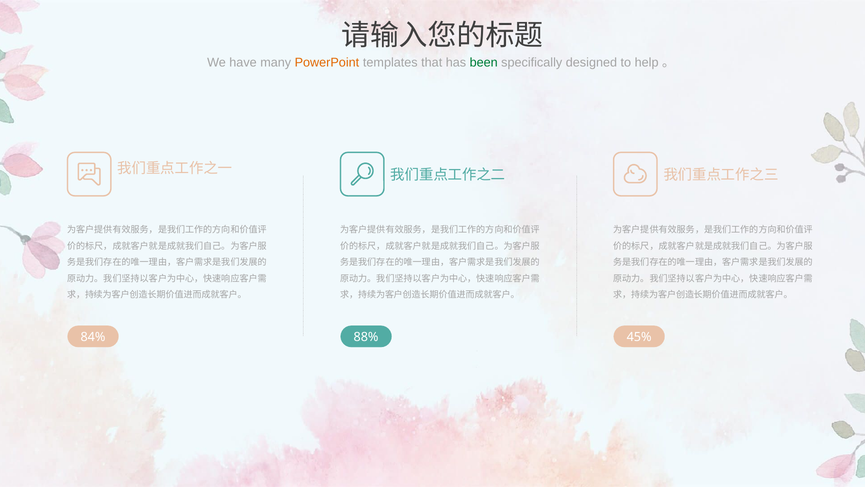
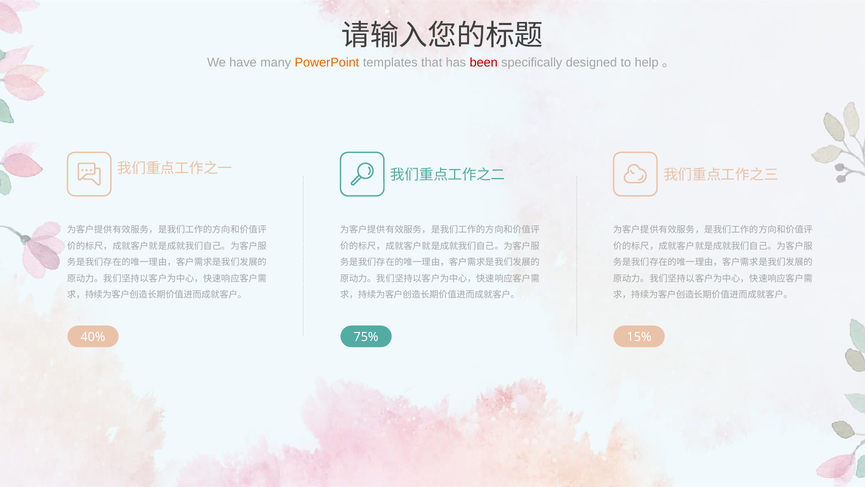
been colour: green -> red (484, 63)
84%: 84% -> 40% (93, 337)
88%: 88% -> 75% (366, 337)
45%: 45% -> 15% (639, 337)
